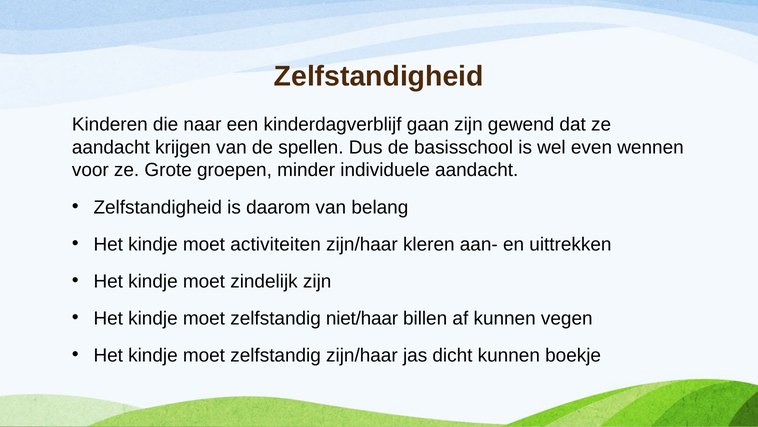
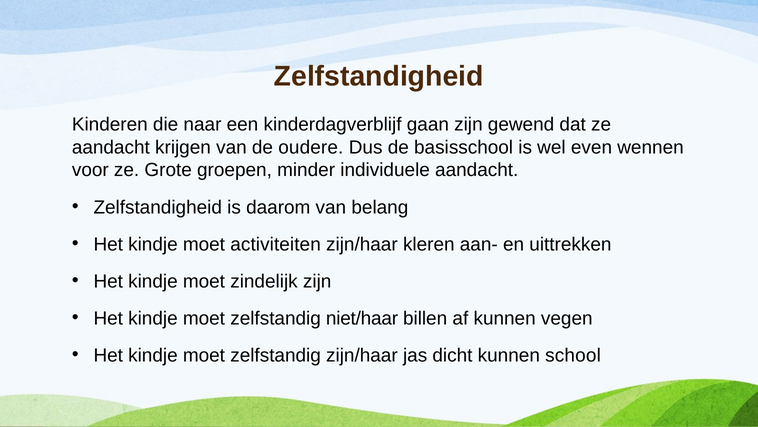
spellen: spellen -> oudere (311, 147)
boekje: boekje -> school (573, 355)
